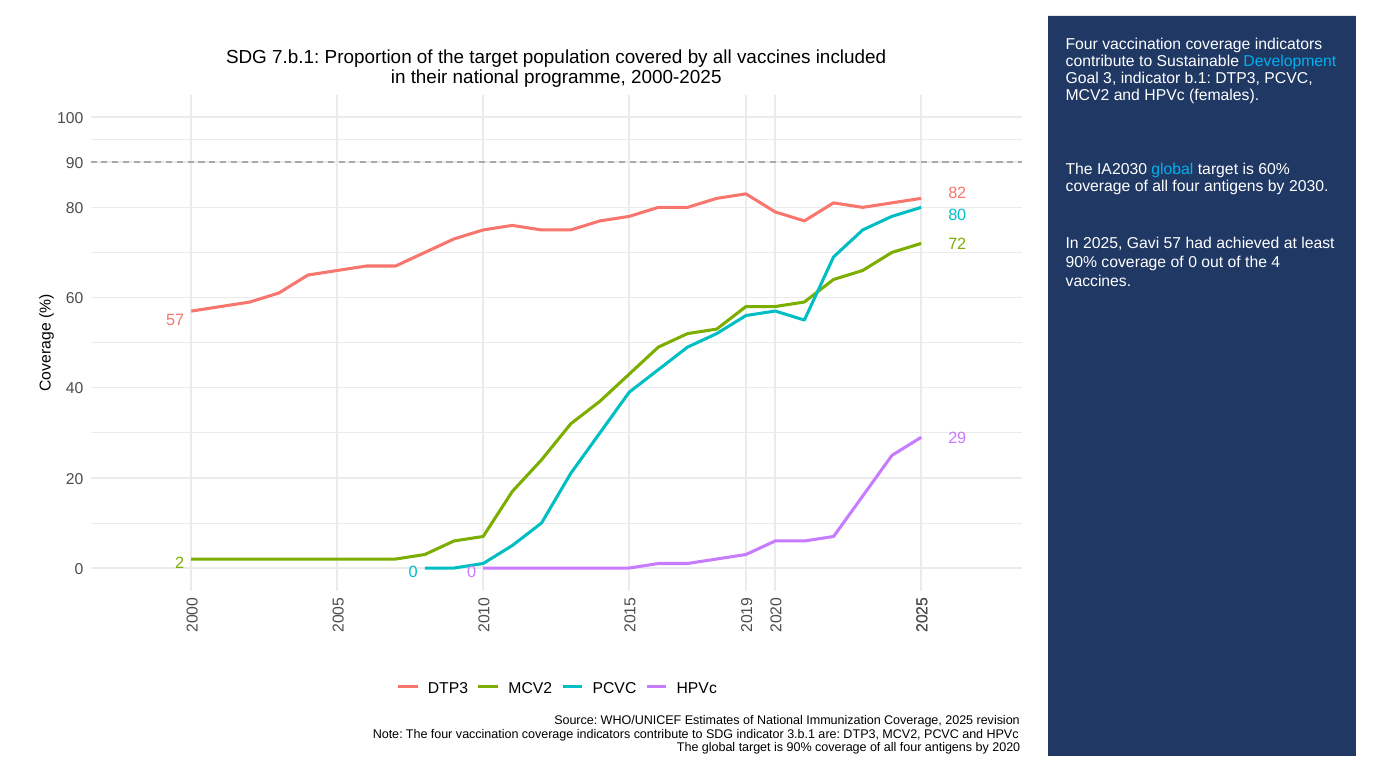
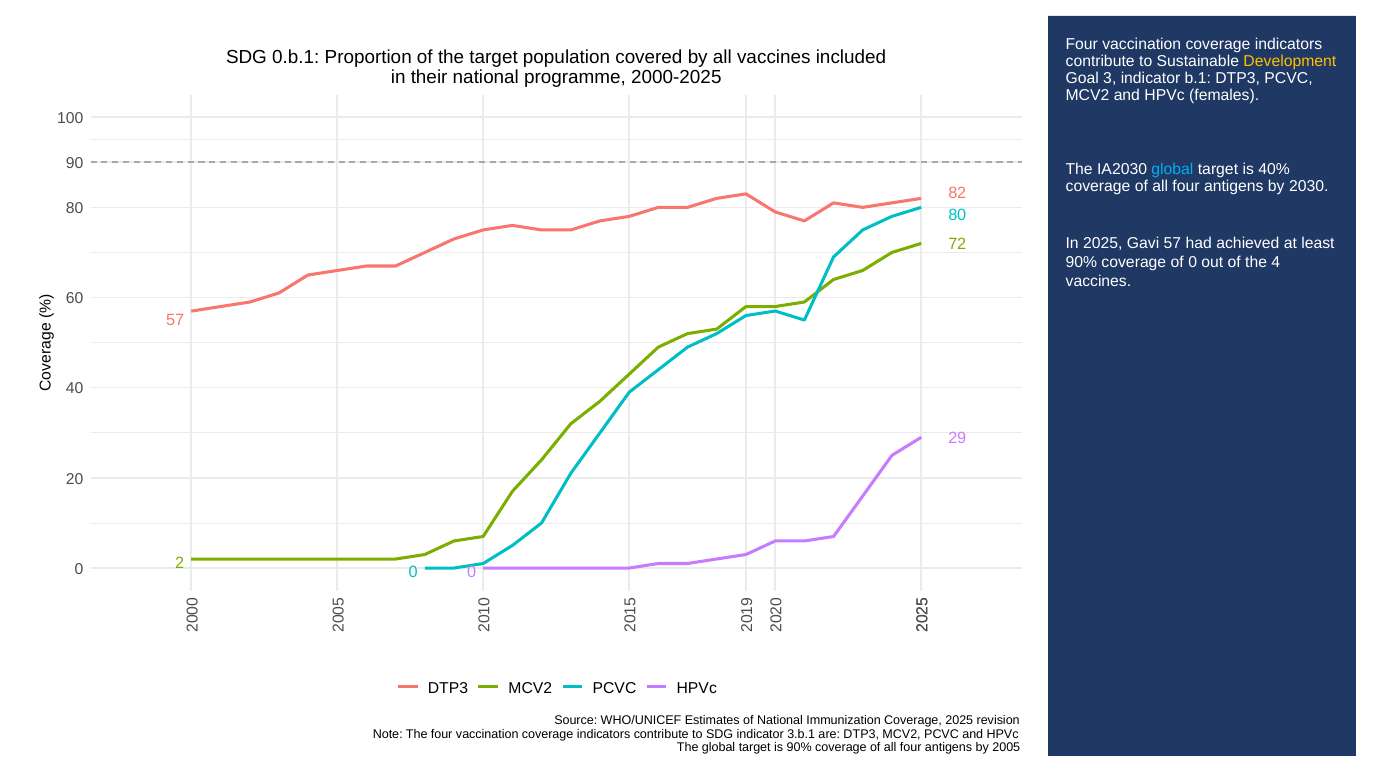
7.b.1: 7.b.1 -> 0.b.1 (296, 57)
Development colour: light blue -> yellow (1290, 61)
60%: 60% -> 40% (1274, 170)
2020: 2020 -> 2005 (1006, 748)
